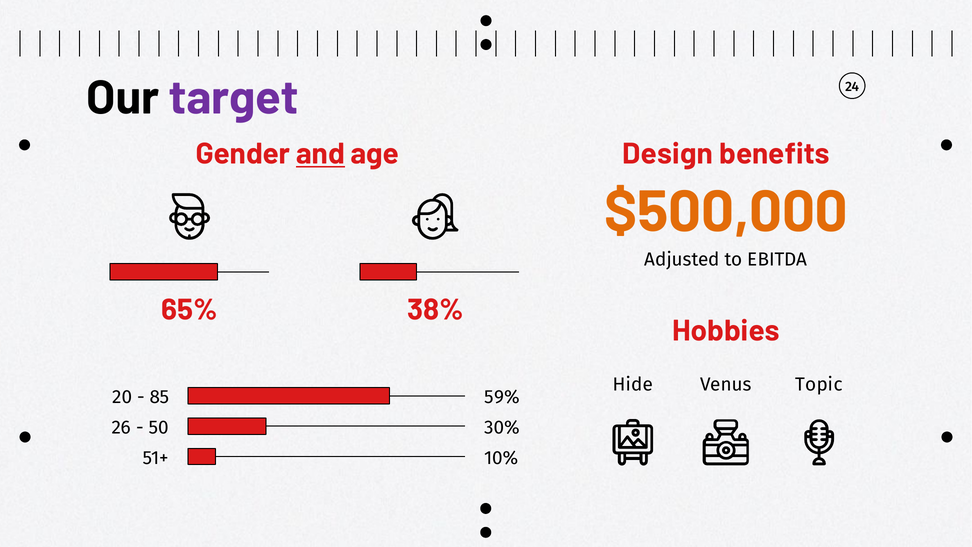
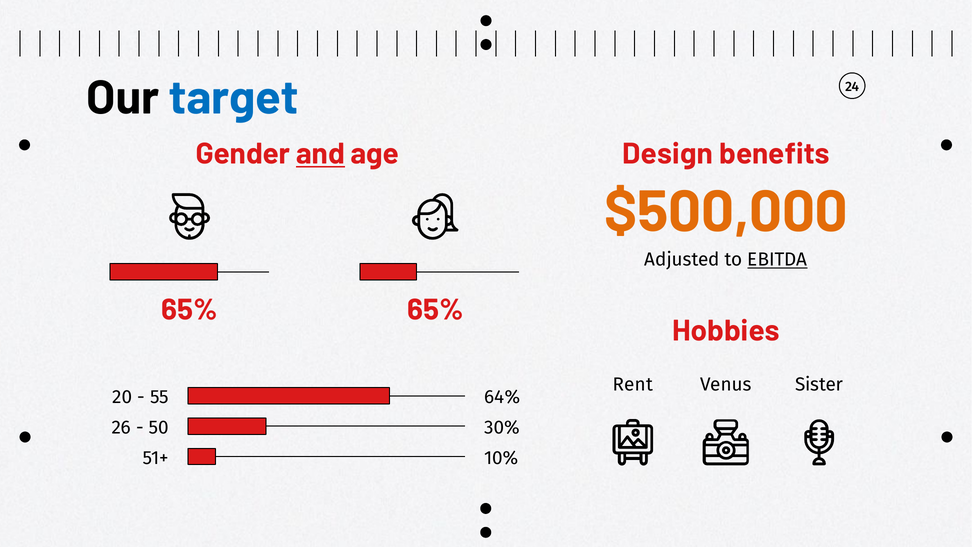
target colour: purple -> blue (234, 98)
EBITDA underline: none -> present (777, 260)
65% 38%: 38% -> 65% (435, 310)
Hide: Hide -> Rent (633, 384)
Topic: Topic -> Sister (819, 384)
85: 85 -> 55 (159, 397)
59%: 59% -> 64% (502, 397)
